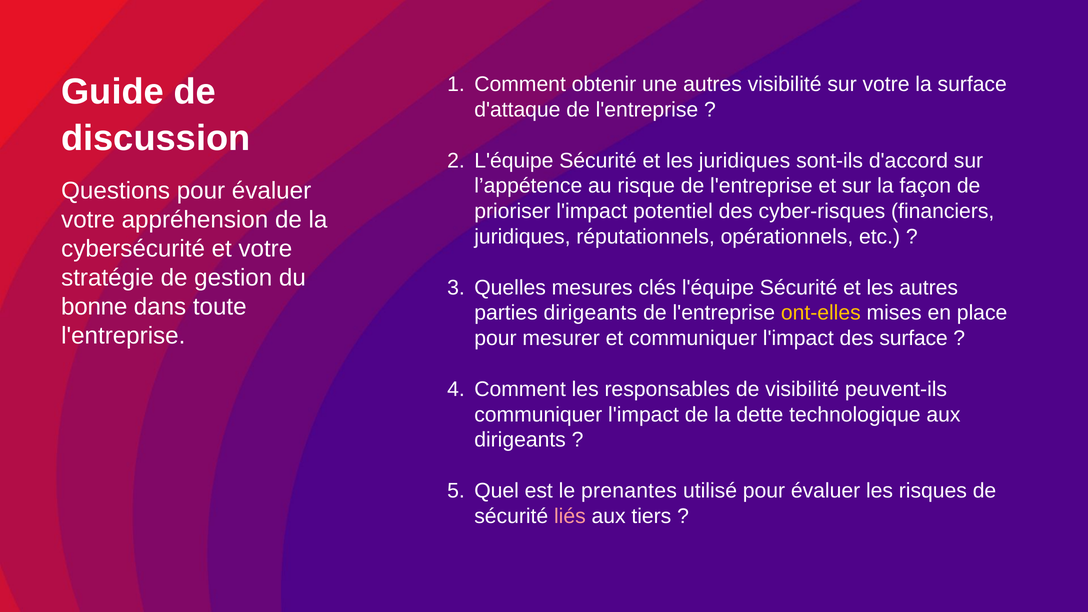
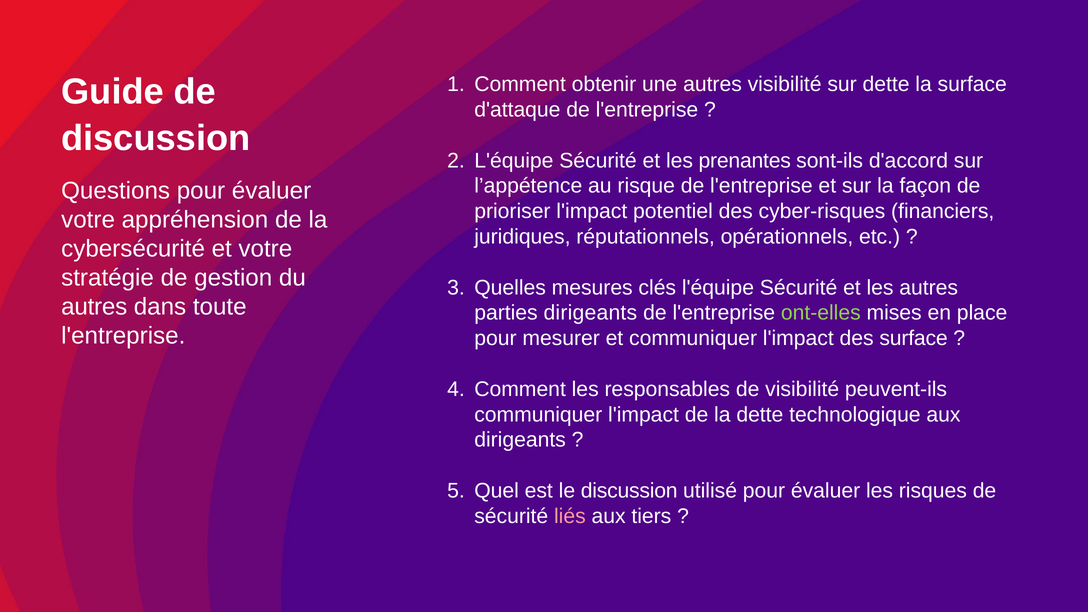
sur votre: votre -> dette (886, 84)
les juridiques: juridiques -> prenantes (745, 161)
bonne: bonne -> autres (94, 307)
ont-elles colour: yellow -> light green (821, 313)
le prenantes: prenantes -> discussion (629, 491)
